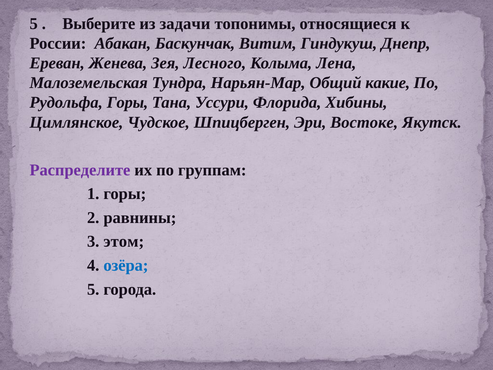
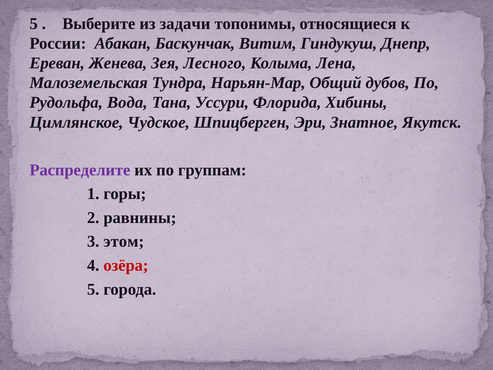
какие: какие -> дубов (388, 83)
Рудольфа Горы: Горы -> Вода (127, 102)
Востоке: Востоке -> Знатное (364, 122)
озёра colour: blue -> red (126, 265)
